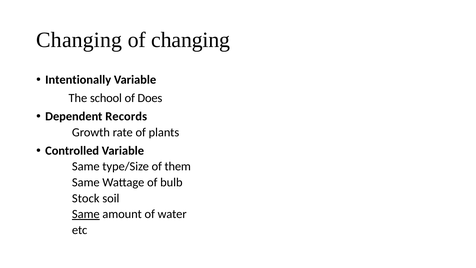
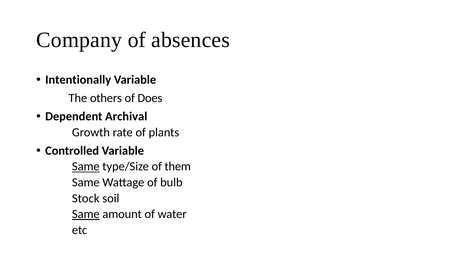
Changing: Changing -> Company (79, 40)
of changing: changing -> absences (191, 40)
school: school -> others (106, 98)
Records: Records -> Archival (126, 116)
Same underline: none -> present (86, 166)
